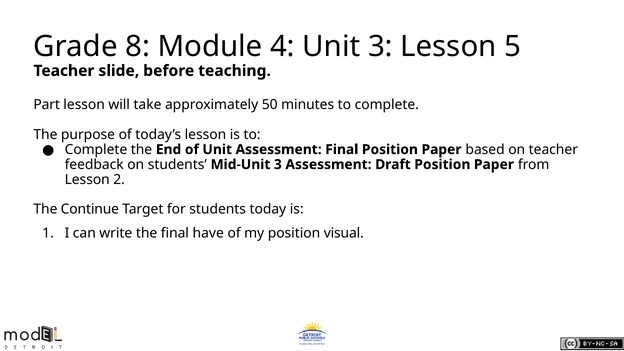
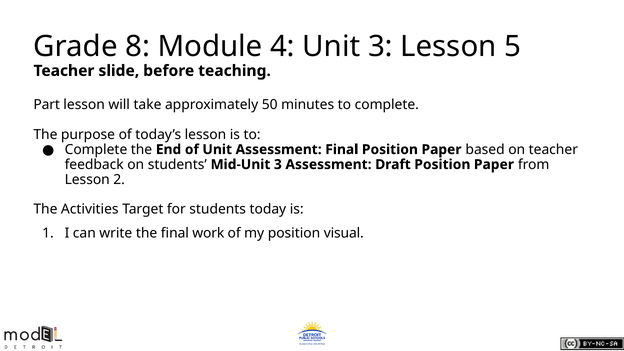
Continue: Continue -> Activities (90, 209)
have: have -> work (208, 233)
